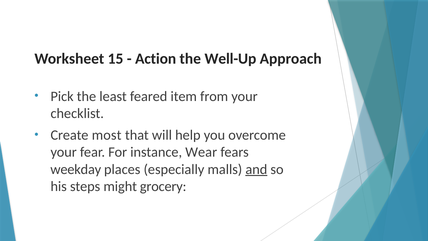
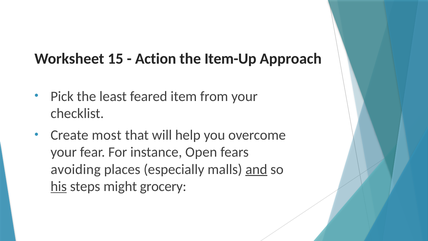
Well-Up: Well-Up -> Item-Up (230, 59)
Wear: Wear -> Open (201, 152)
weekday: weekday -> avoiding (76, 169)
his underline: none -> present (59, 186)
